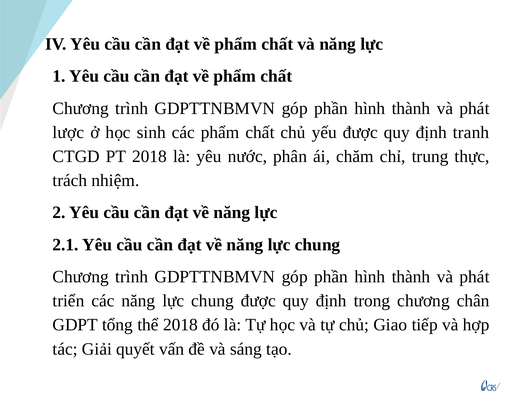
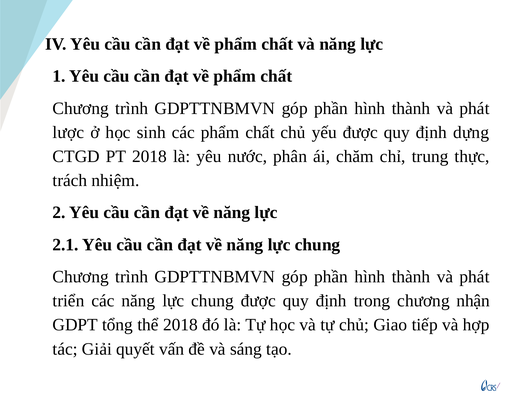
tranh: tranh -> dựng (471, 132)
chân: chân -> nhận (473, 301)
